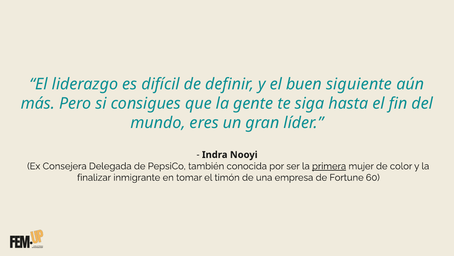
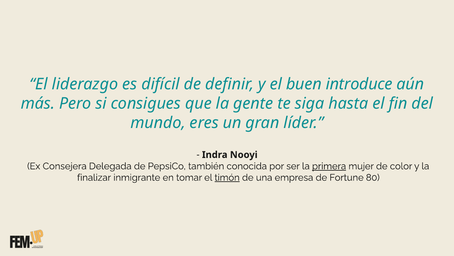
siguiente: siguiente -> introduce (359, 84)
timón underline: none -> present (227, 177)
60: 60 -> 80 (373, 177)
